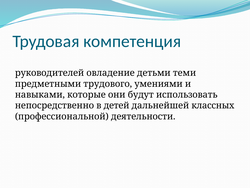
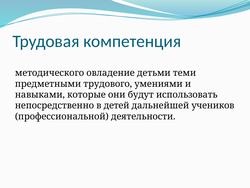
руководителей: руководителей -> методического (49, 73)
классных: классных -> учеников (213, 105)
